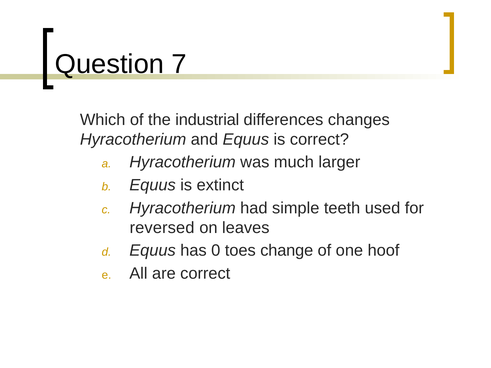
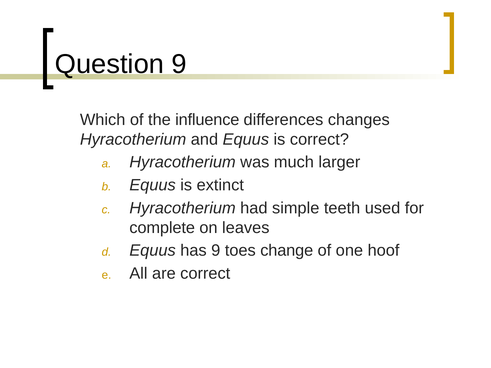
Question 7: 7 -> 9 (179, 64)
industrial: industrial -> influence (207, 120)
reversed: reversed -> complete (162, 228)
has 0: 0 -> 9 (216, 251)
